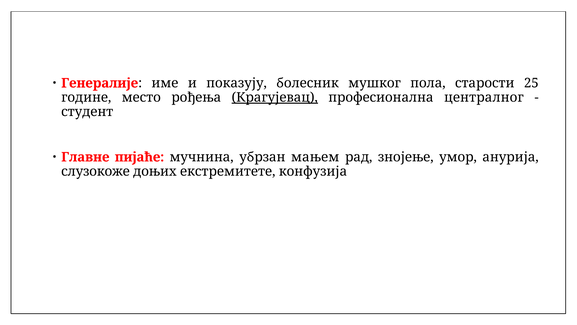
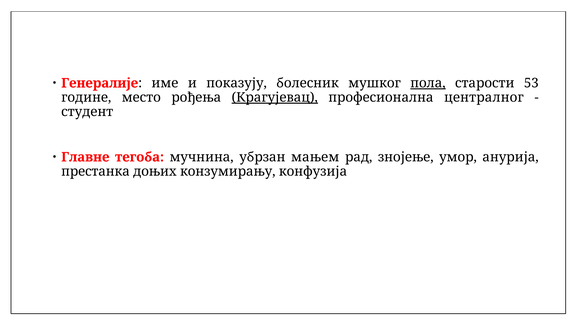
пола underline: none -> present (428, 83)
25: 25 -> 53 (531, 83)
пијаће: пијаће -> тегоба (139, 157)
слузокоже: слузокоже -> престанка (96, 171)
екстремитете: екстремитете -> конзумирању (228, 171)
